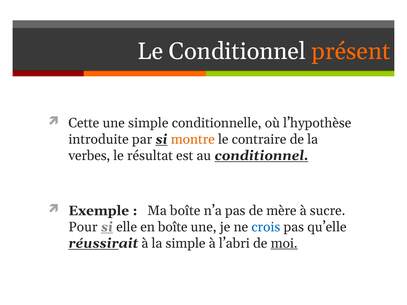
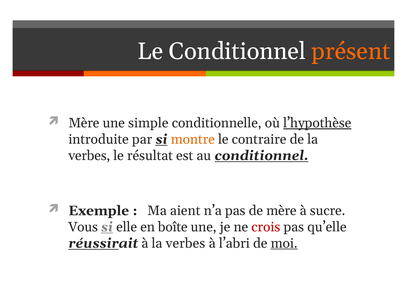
Cette: Cette -> Mère (84, 123)
l’hypothèse underline: none -> present (317, 123)
Ma boîte: boîte -> aient (185, 211)
Pour: Pour -> Vous (83, 227)
crois colour: blue -> red (266, 227)
à la simple: simple -> verbes (185, 243)
